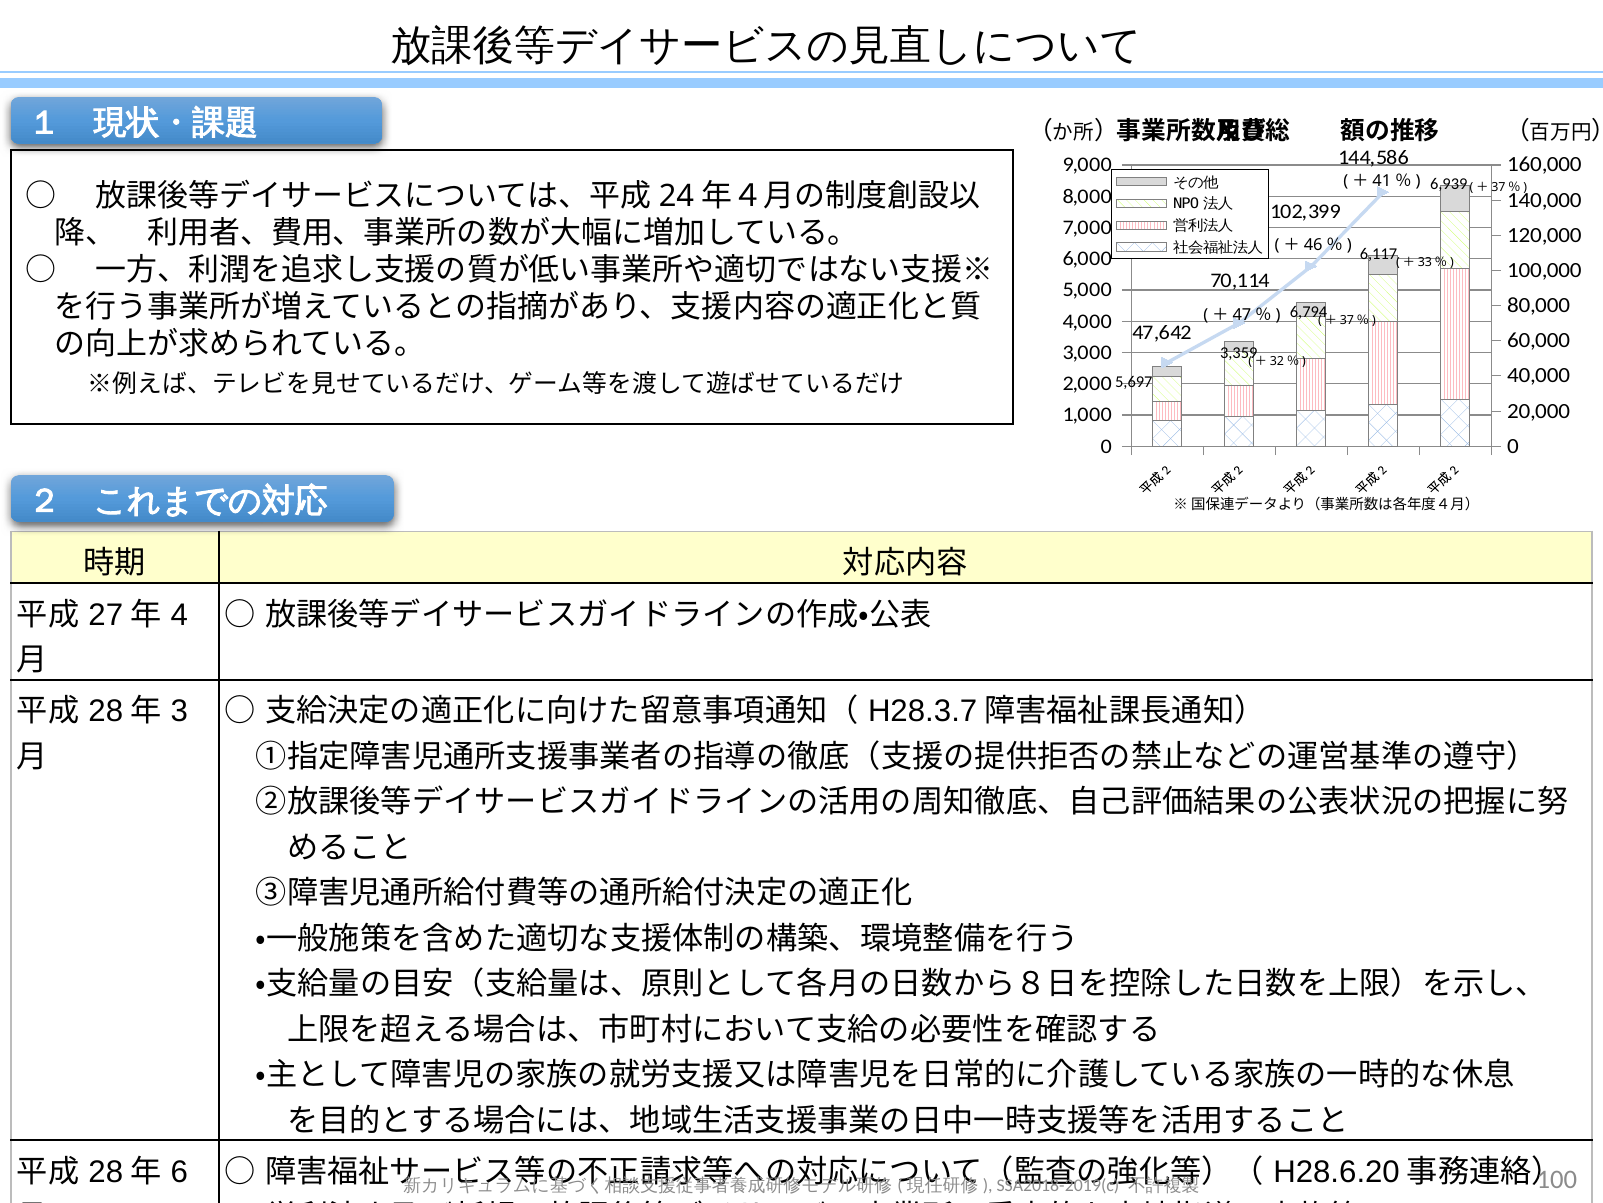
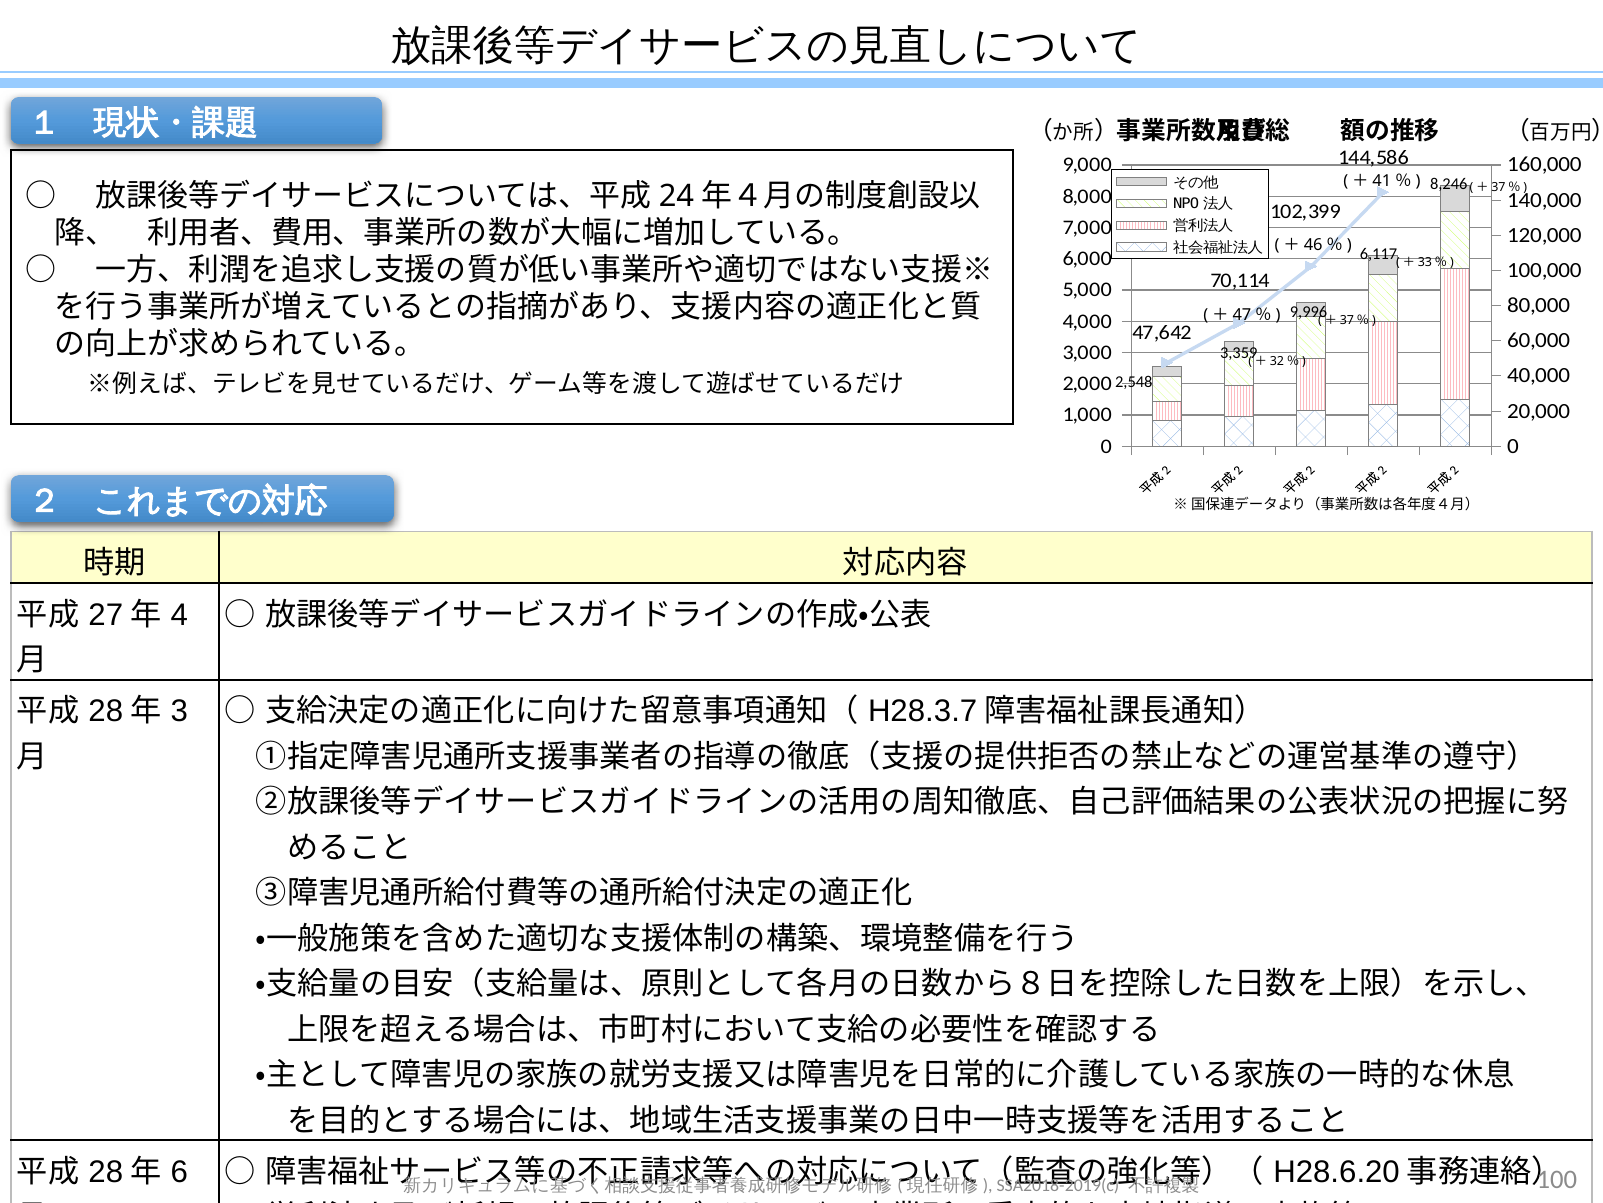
6,939: 6,939 -> 8,246 (1449, 184)
6,794: 6,794 -> 9,996 (1309, 312)
5,697: 5,697 -> 2,548 (1134, 382)
